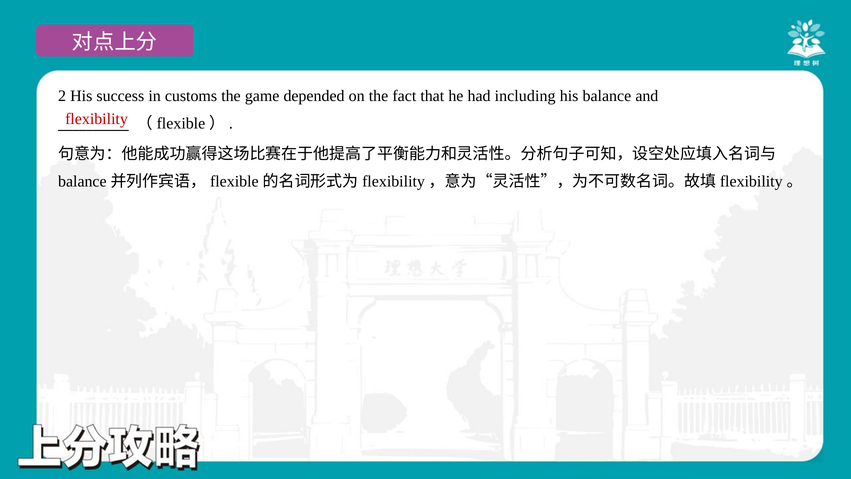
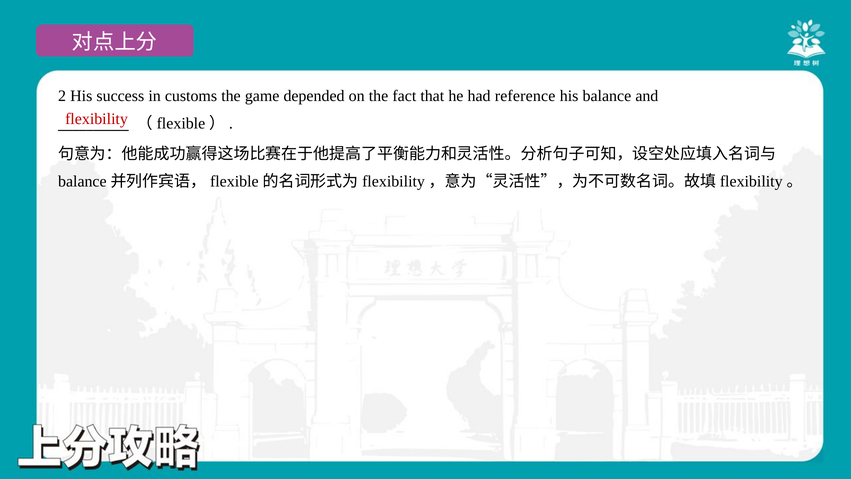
including: including -> reference (525, 96)
